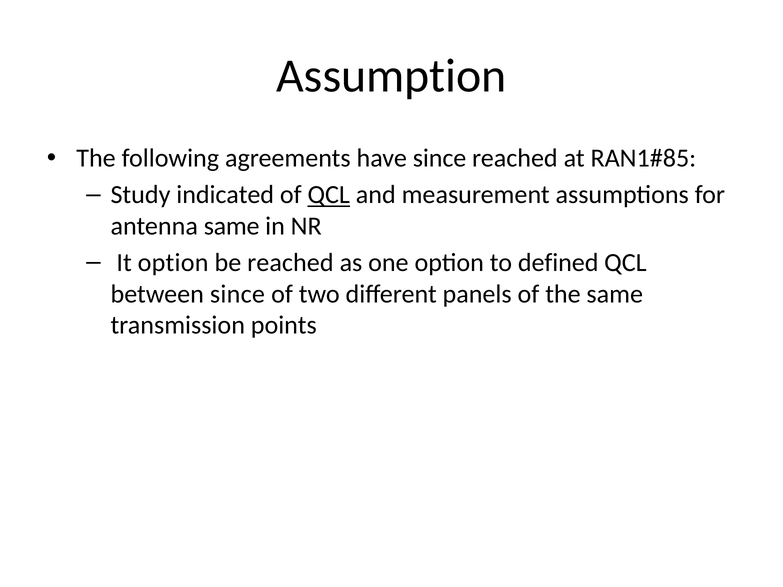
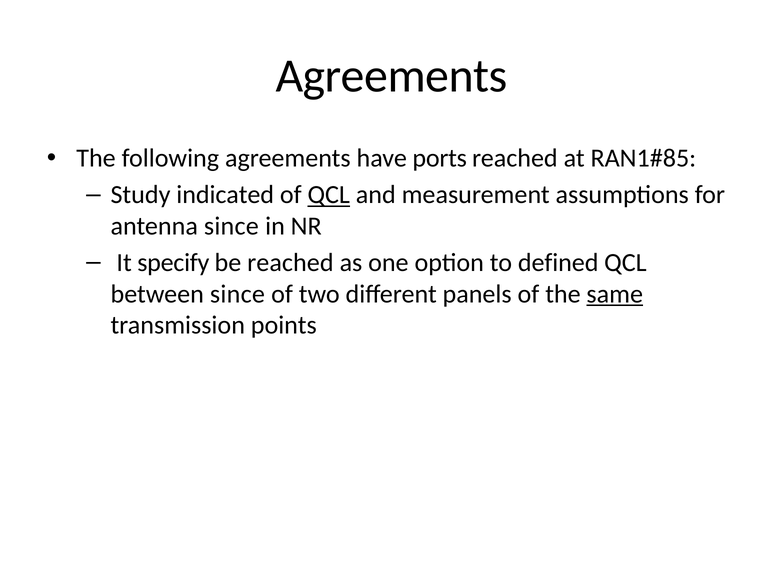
Assumption: Assumption -> Agreements (392, 76)
have since: since -> ports (440, 158)
antenna same: same -> since (231, 226)
It option: option -> specify (173, 263)
same underline: none -> present (615, 294)
